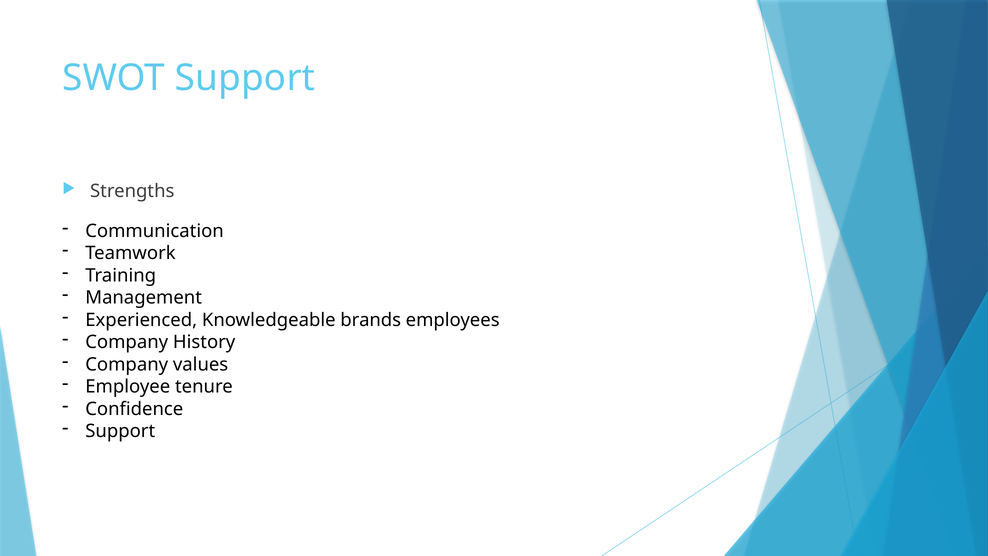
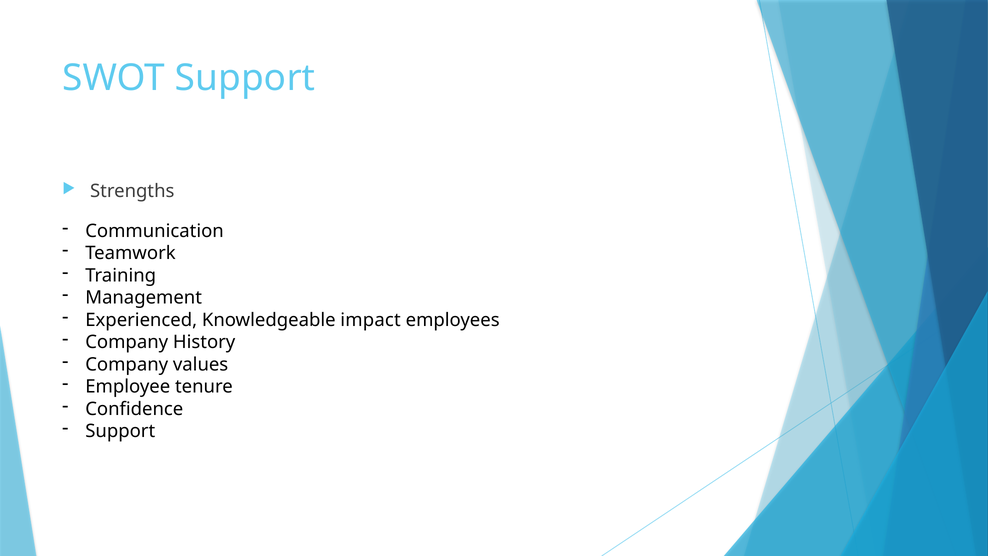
brands: brands -> impact (371, 320)
